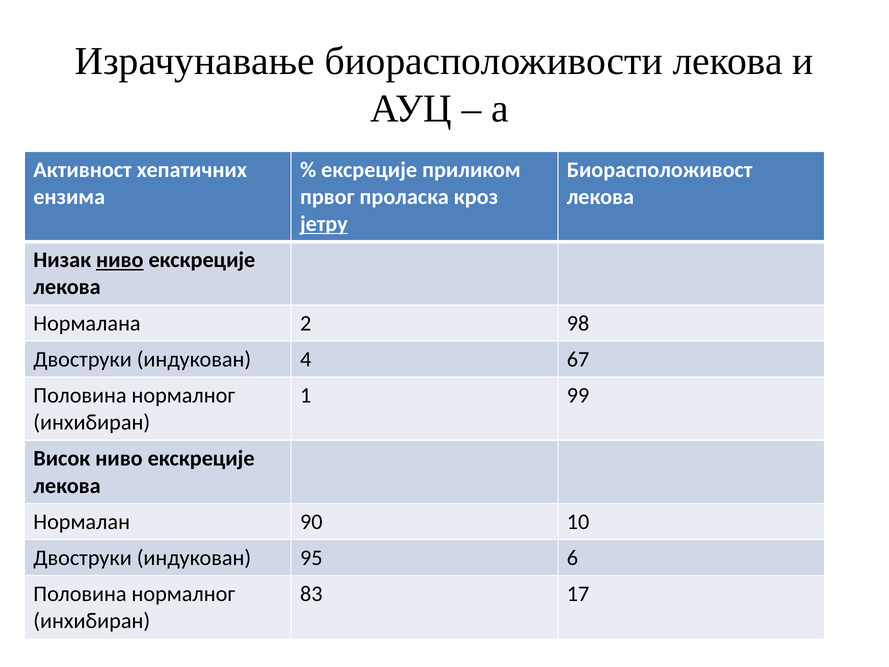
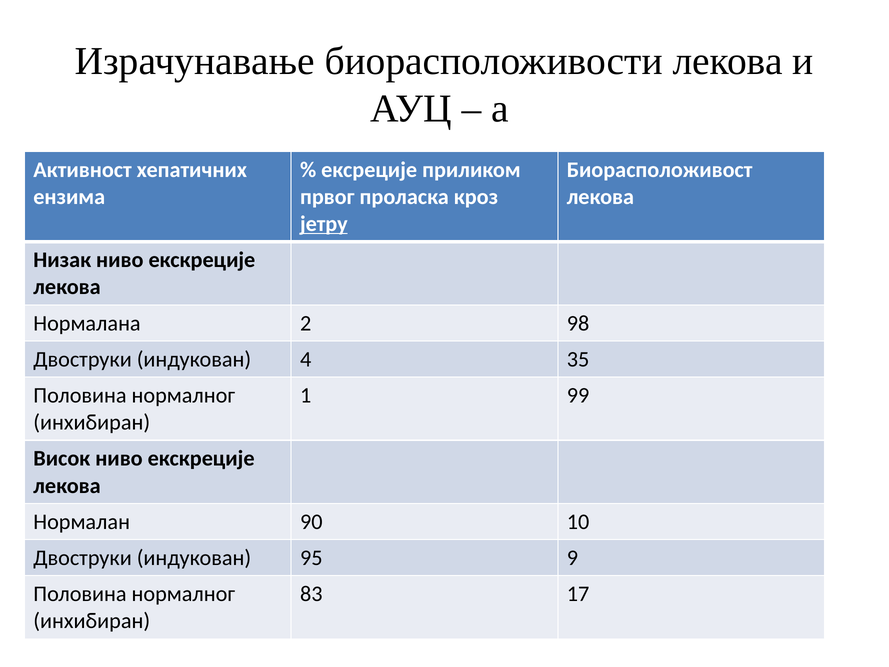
ниво underline: present -> none (120, 260)
67: 67 -> 35 (578, 359)
6: 6 -> 9 (572, 558)
